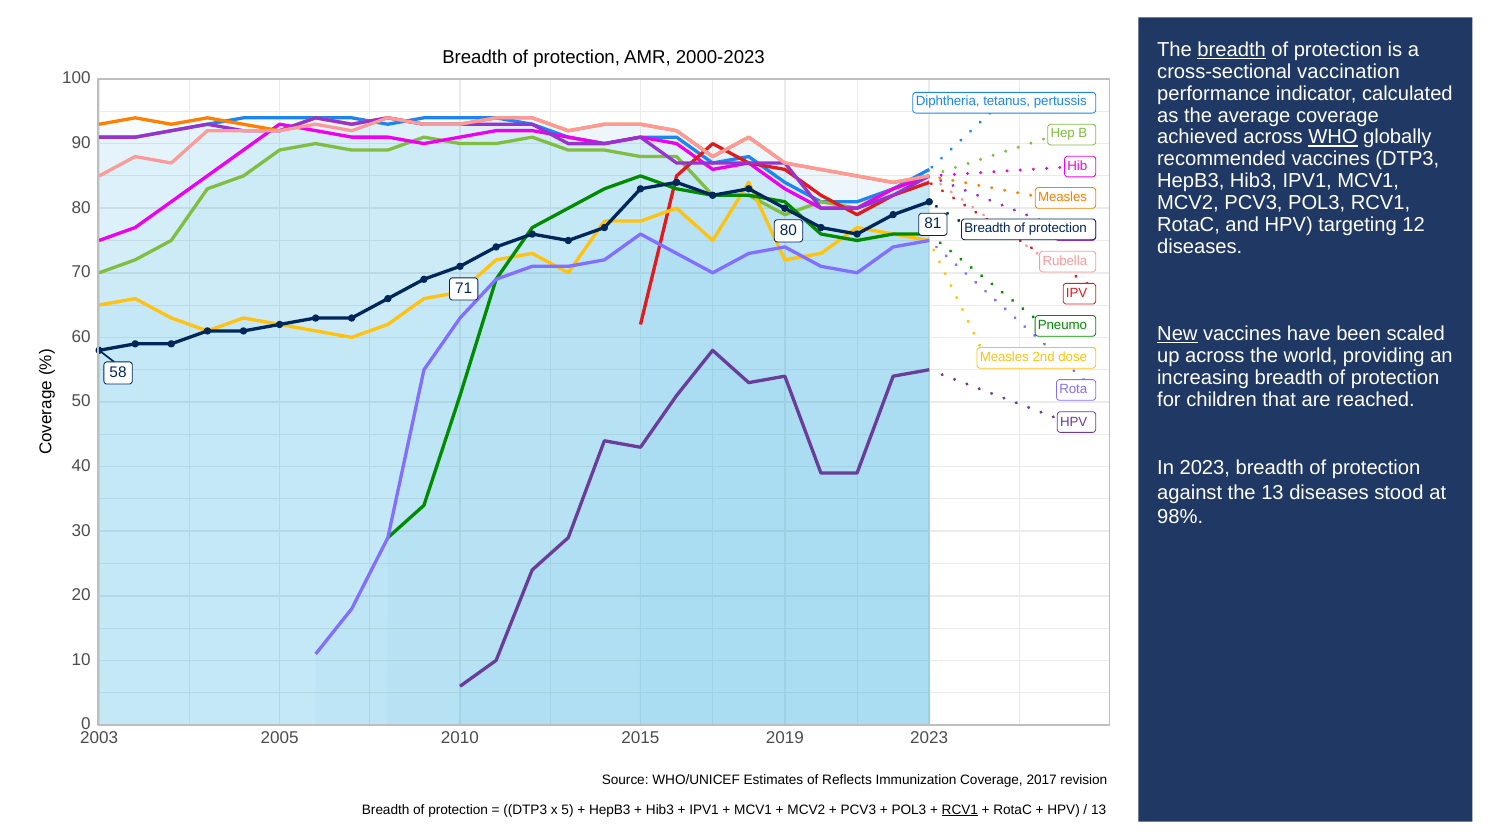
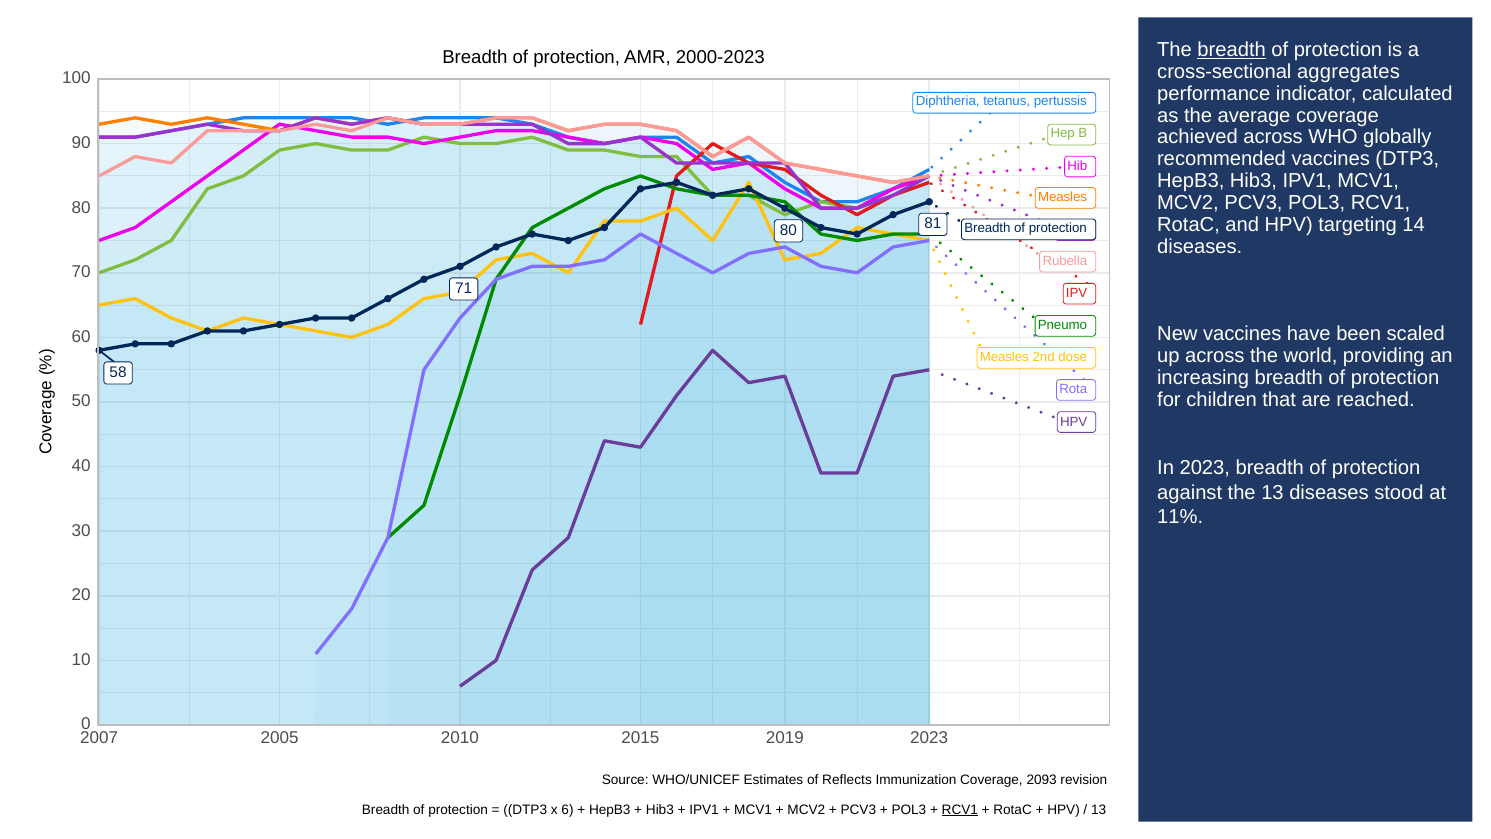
vaccination: vaccination -> aggregates (1348, 72)
WHO underline: present -> none (1333, 137)
12: 12 -> 14 (1414, 225)
New underline: present -> none (1177, 334)
98%: 98% -> 11% (1180, 516)
2003: 2003 -> 2007 (99, 738)
2017: 2017 -> 2093 (1042, 780)
5: 5 -> 6 (568, 809)
